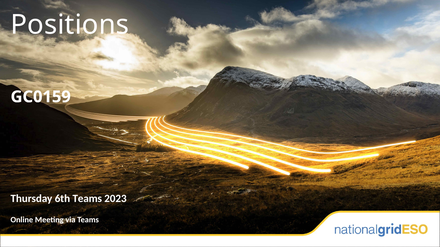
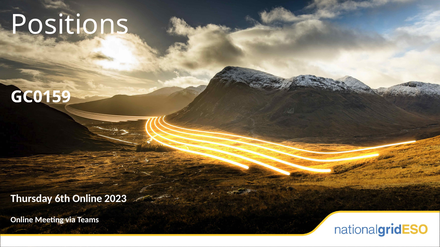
6th Teams: Teams -> Online (87, 199)
